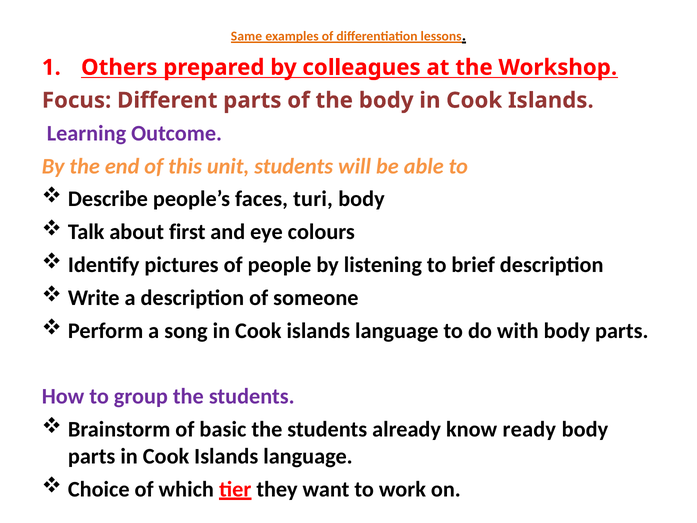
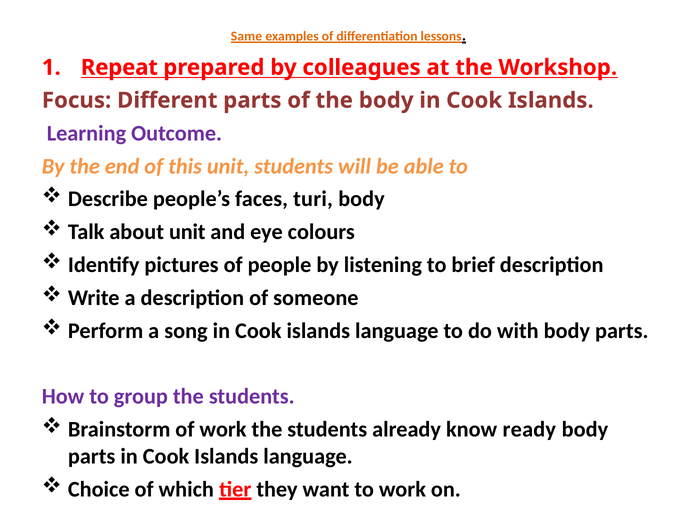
Others: Others -> Repeat (119, 67)
about first: first -> unit (187, 232)
of basic: basic -> work (223, 429)
